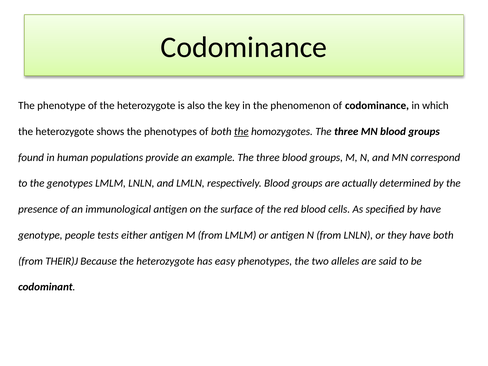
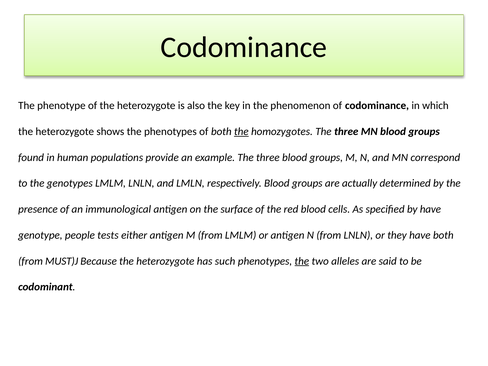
THEIR)J: THEIR)J -> MUST)J (62, 261)
easy: easy -> such (225, 261)
the underline: none -> present (302, 261)
